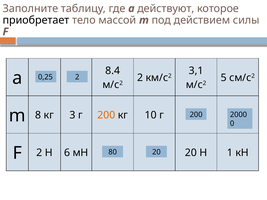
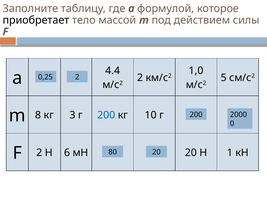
действуют: действуют -> формулой (166, 9)
8.4: 8.4 -> 4.4 (113, 71)
3,1: 3,1 -> 1,0 (196, 71)
200 colour: orange -> blue (106, 115)
